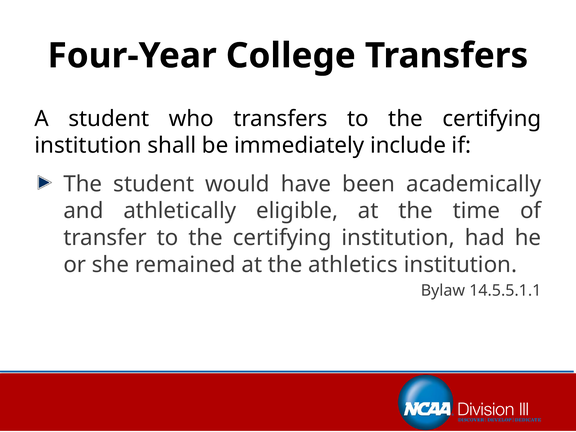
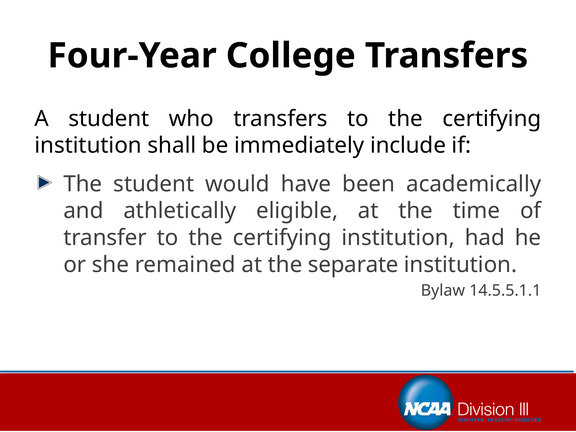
athletics: athletics -> separate (353, 265)
